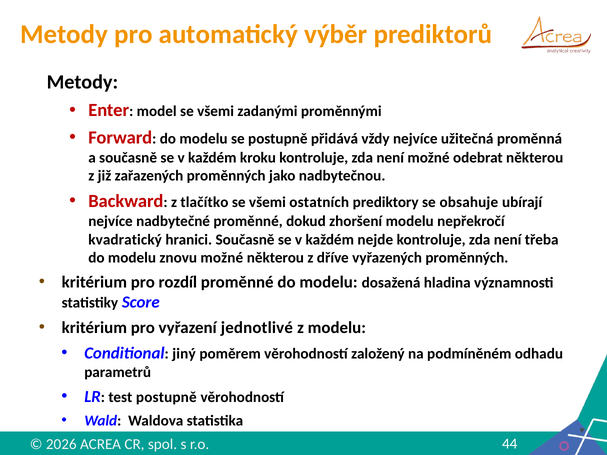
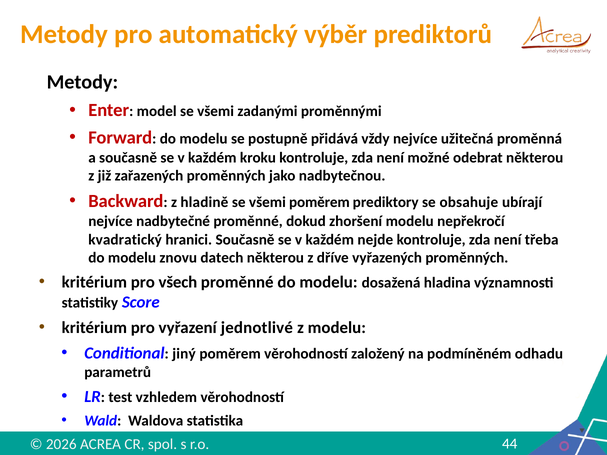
tlačítko: tlačítko -> hladině (204, 203)
všemi ostatních: ostatních -> poměrem (319, 203)
znovu možné: možné -> datech (222, 258)
rozdíl: rozdíl -> všech (178, 282)
test postupně: postupně -> vzhledem (166, 397)
